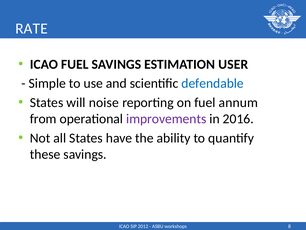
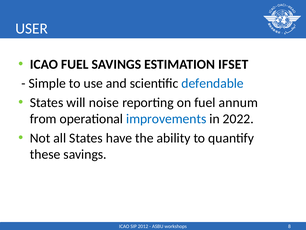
RATE: RATE -> USER (32, 29)
USER: USER -> IFSET (233, 64)
improvements colour: purple -> blue (166, 119)
2016: 2016 -> 2022 (238, 119)
